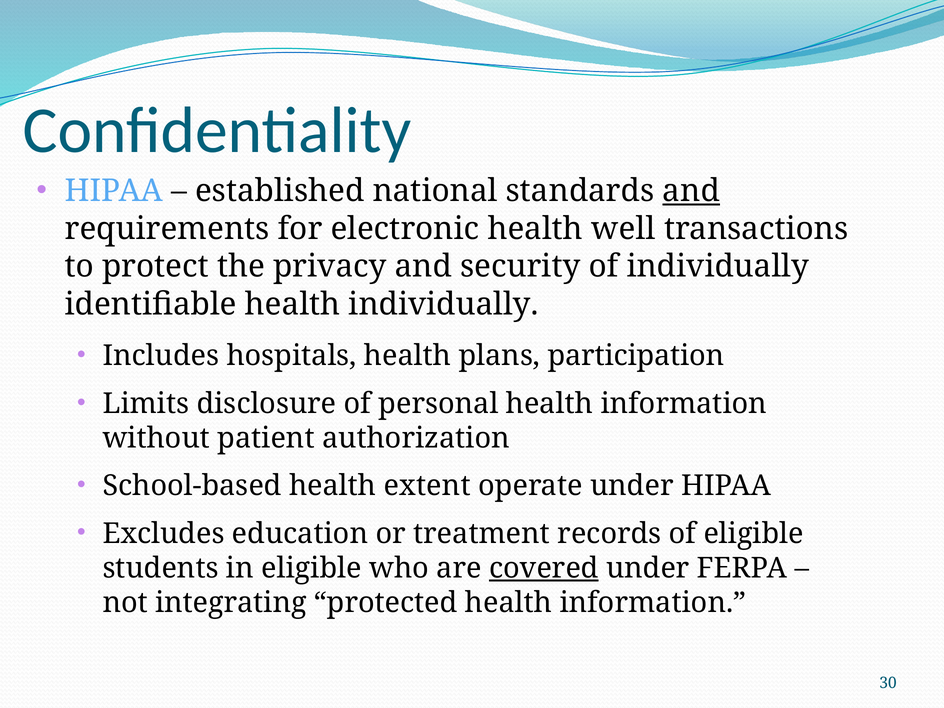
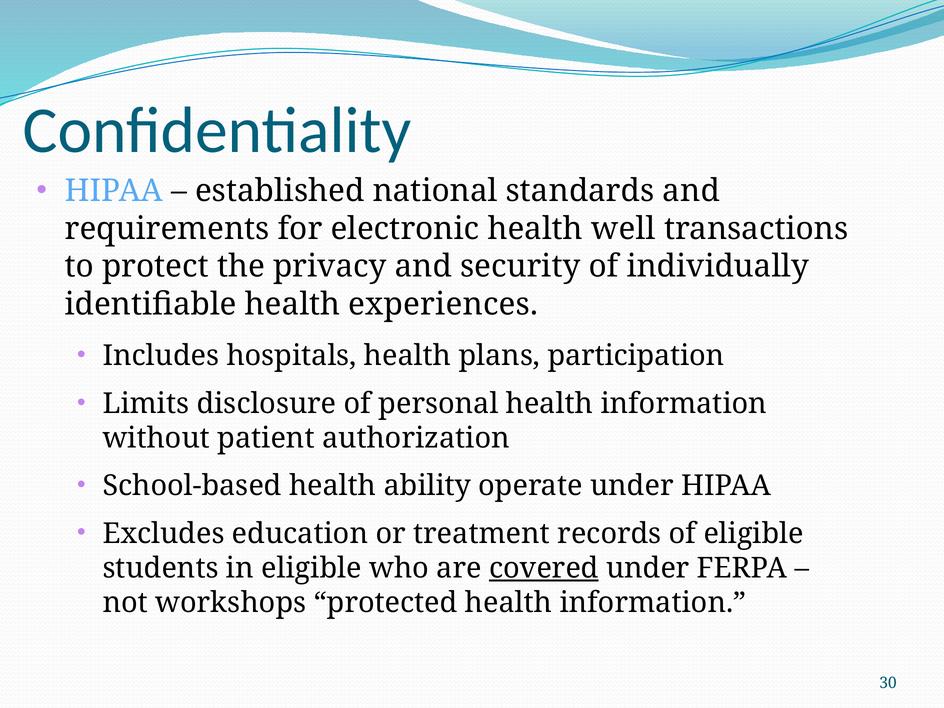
and underline: present -> none (691, 191)
health individually: individually -> experiences (443, 304)
extent: extent -> ability (427, 486)
integrating: integrating -> workshops (231, 603)
